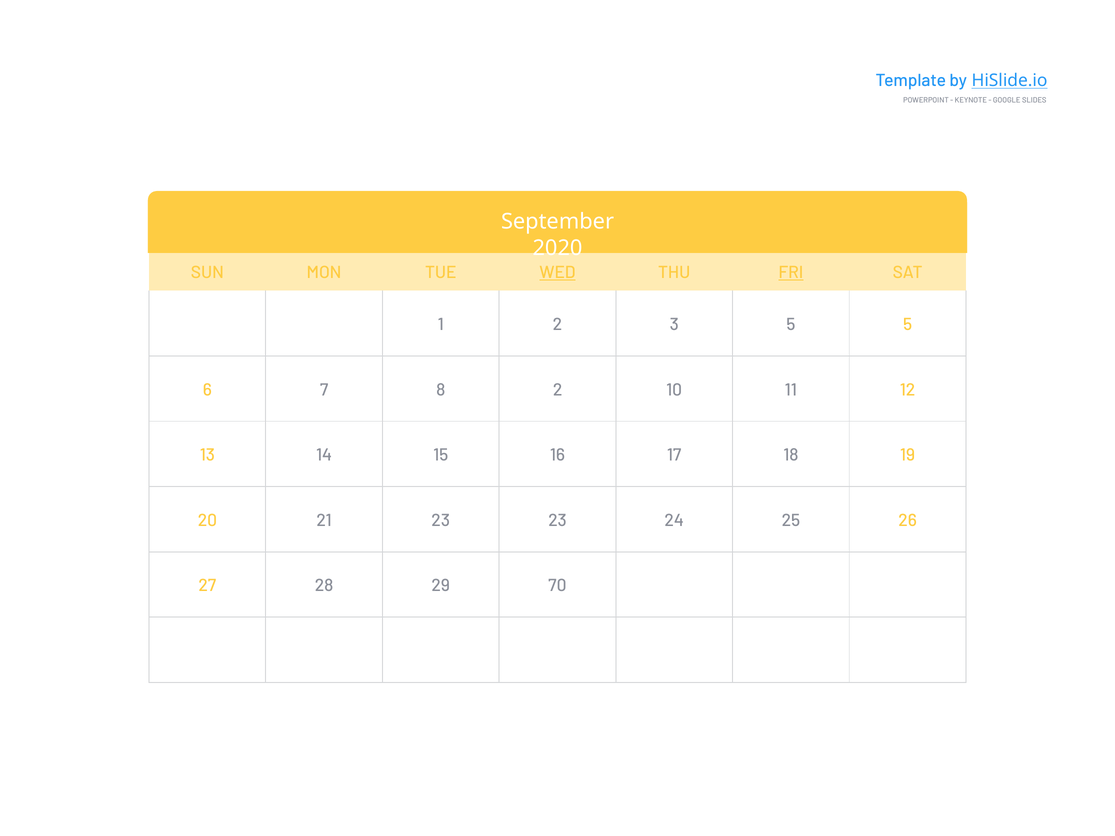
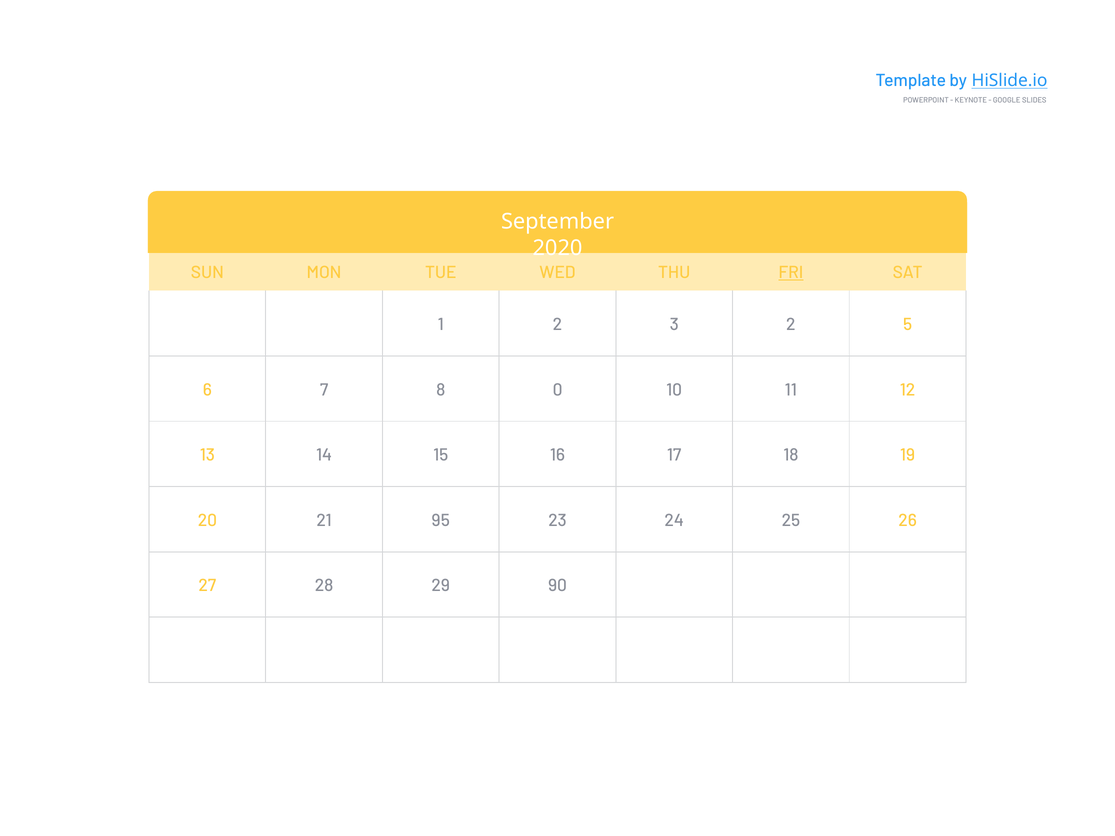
WED underline: present -> none (557, 273)
3 5: 5 -> 2 (791, 325)
8 2: 2 -> 0 (558, 390)
21 23: 23 -> 95 (441, 521)
70: 70 -> 90 (558, 586)
